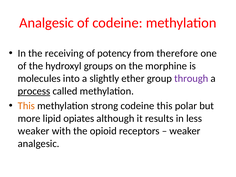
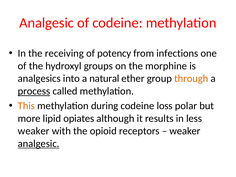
therefore: therefore -> infections (177, 53)
molecules: molecules -> analgesics (39, 79)
slightly: slightly -> natural (104, 79)
through colour: purple -> orange (191, 79)
strong: strong -> during (105, 106)
codeine this: this -> loss (165, 106)
analgesic underline: none -> present (39, 144)
